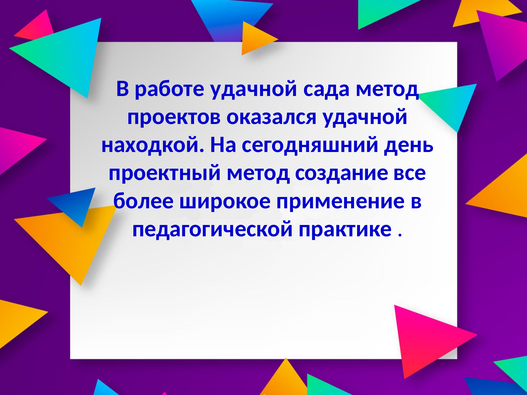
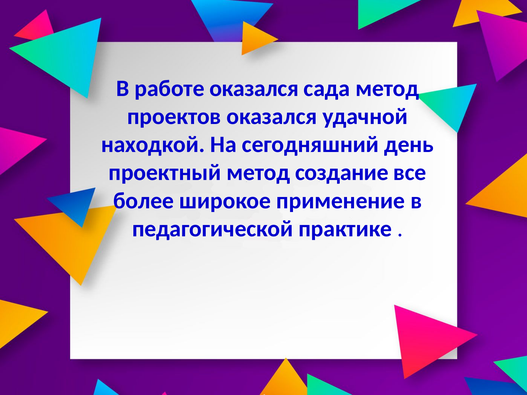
работе удачной: удачной -> оказался (254, 88)
